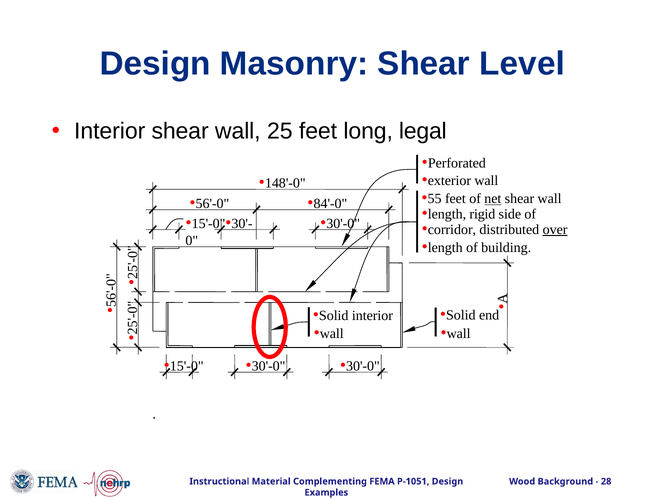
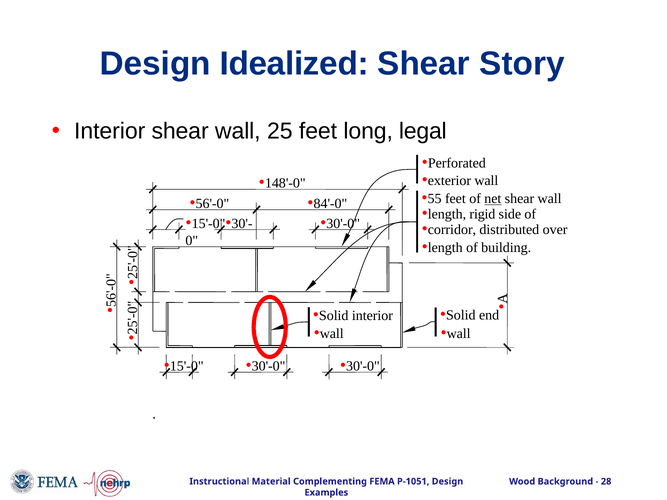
Masonry: Masonry -> Idealized (294, 64)
Level: Level -> Story (522, 64)
over underline: present -> none (555, 230)
